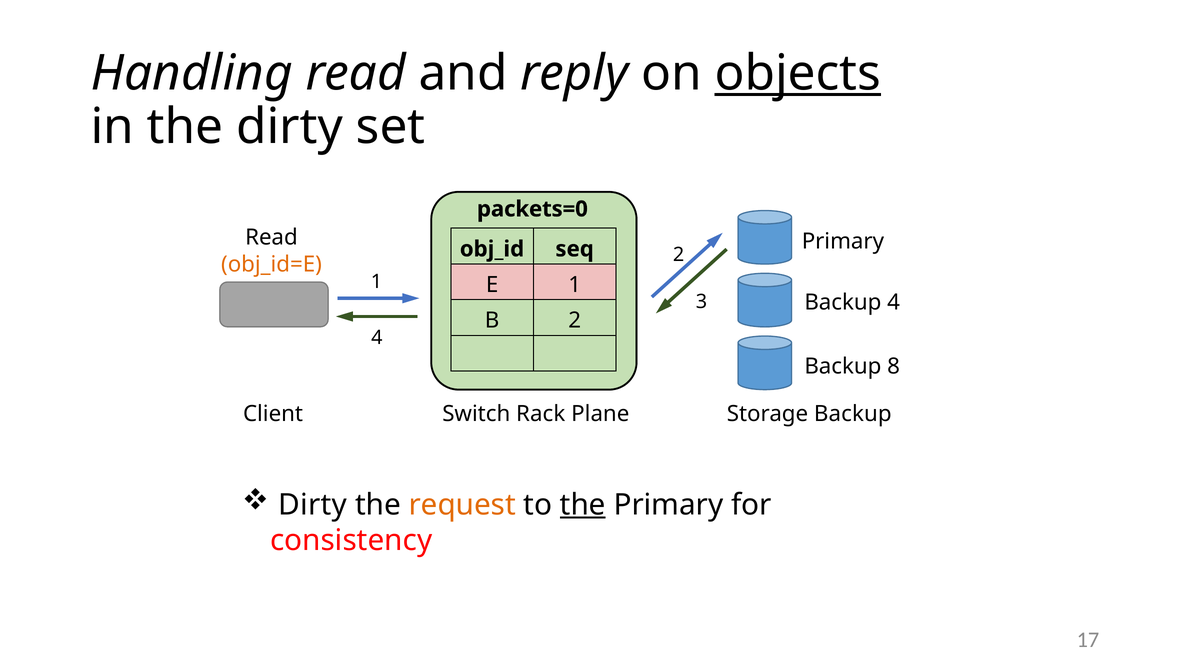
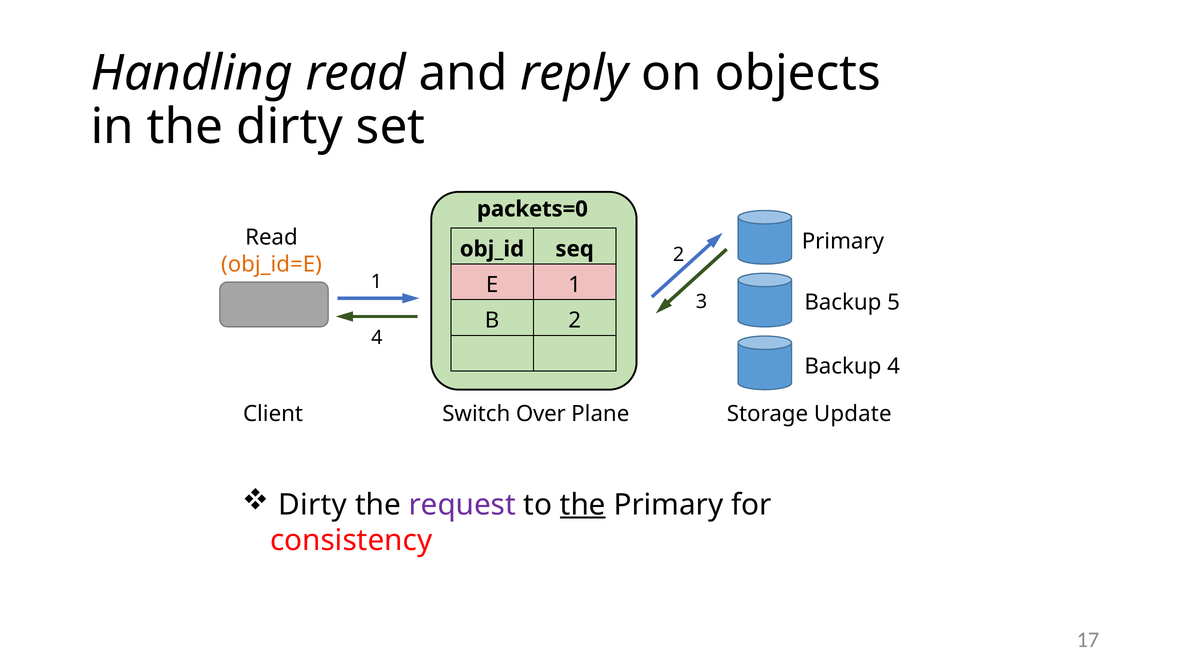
objects underline: present -> none (798, 73)
Backup 4: 4 -> 5 (894, 302)
Backup 8: 8 -> 4 (894, 366)
Rack: Rack -> Over (541, 414)
Storage Backup: Backup -> Update (853, 414)
request colour: orange -> purple (462, 504)
